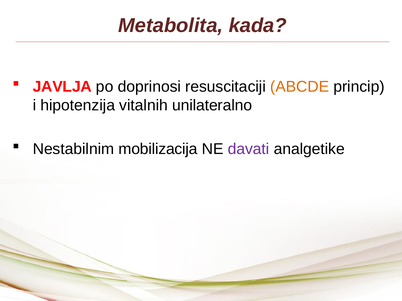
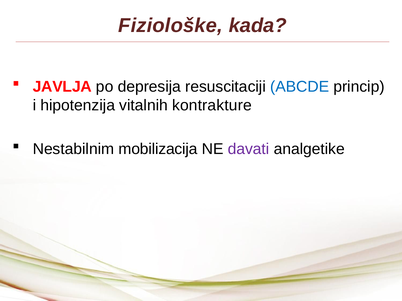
Metabolita: Metabolita -> Fiziološke (171, 26)
doprinosi: doprinosi -> depresija (149, 87)
ABCDE colour: orange -> blue (300, 87)
unilateralno: unilateralno -> kontrakture (212, 106)
